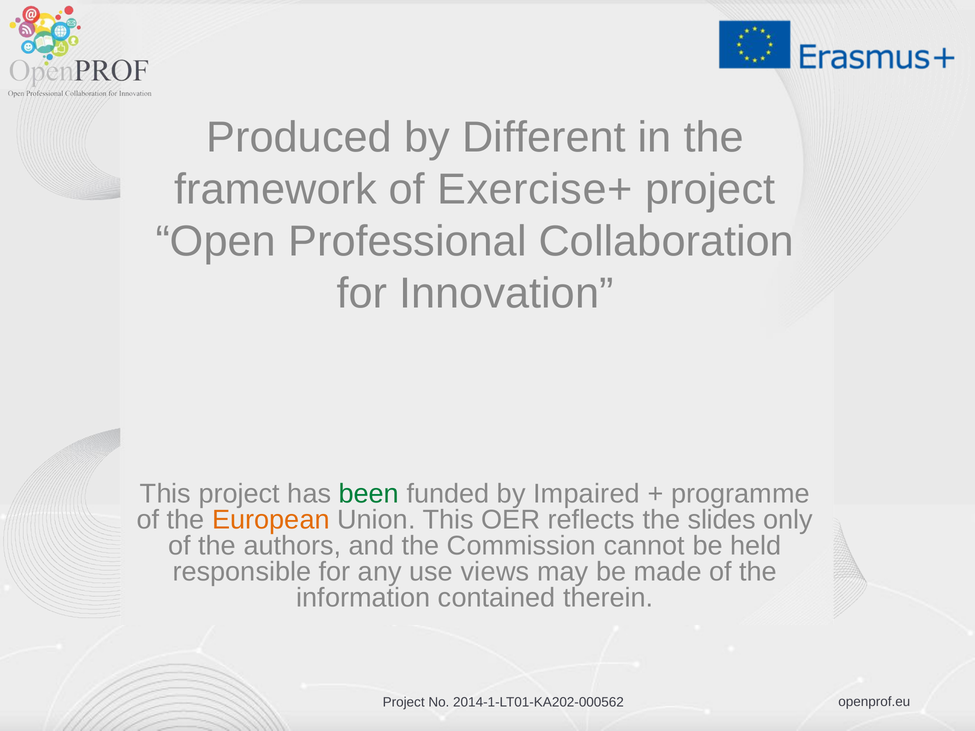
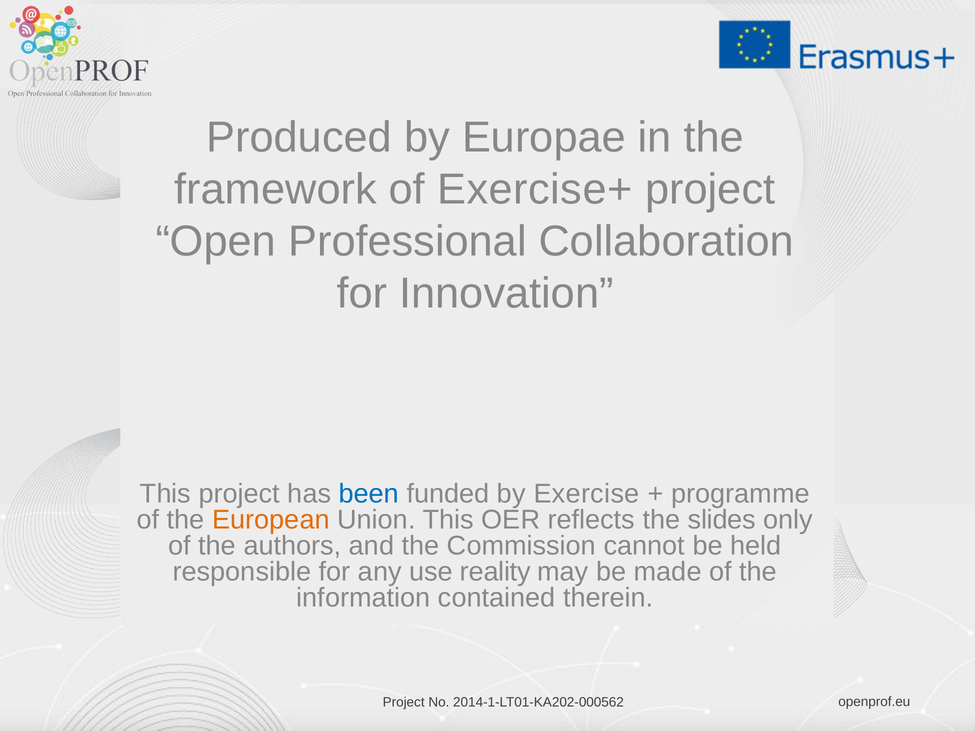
Different: Different -> Europae (544, 138)
been colour: green -> blue (369, 494)
Impaired: Impaired -> Exercise (587, 494)
views: views -> reality (495, 572)
